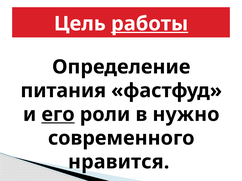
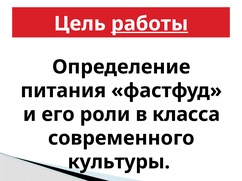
его underline: present -> none (58, 115)
нужно: нужно -> класса (186, 115)
нравится: нравится -> культуры (119, 162)
